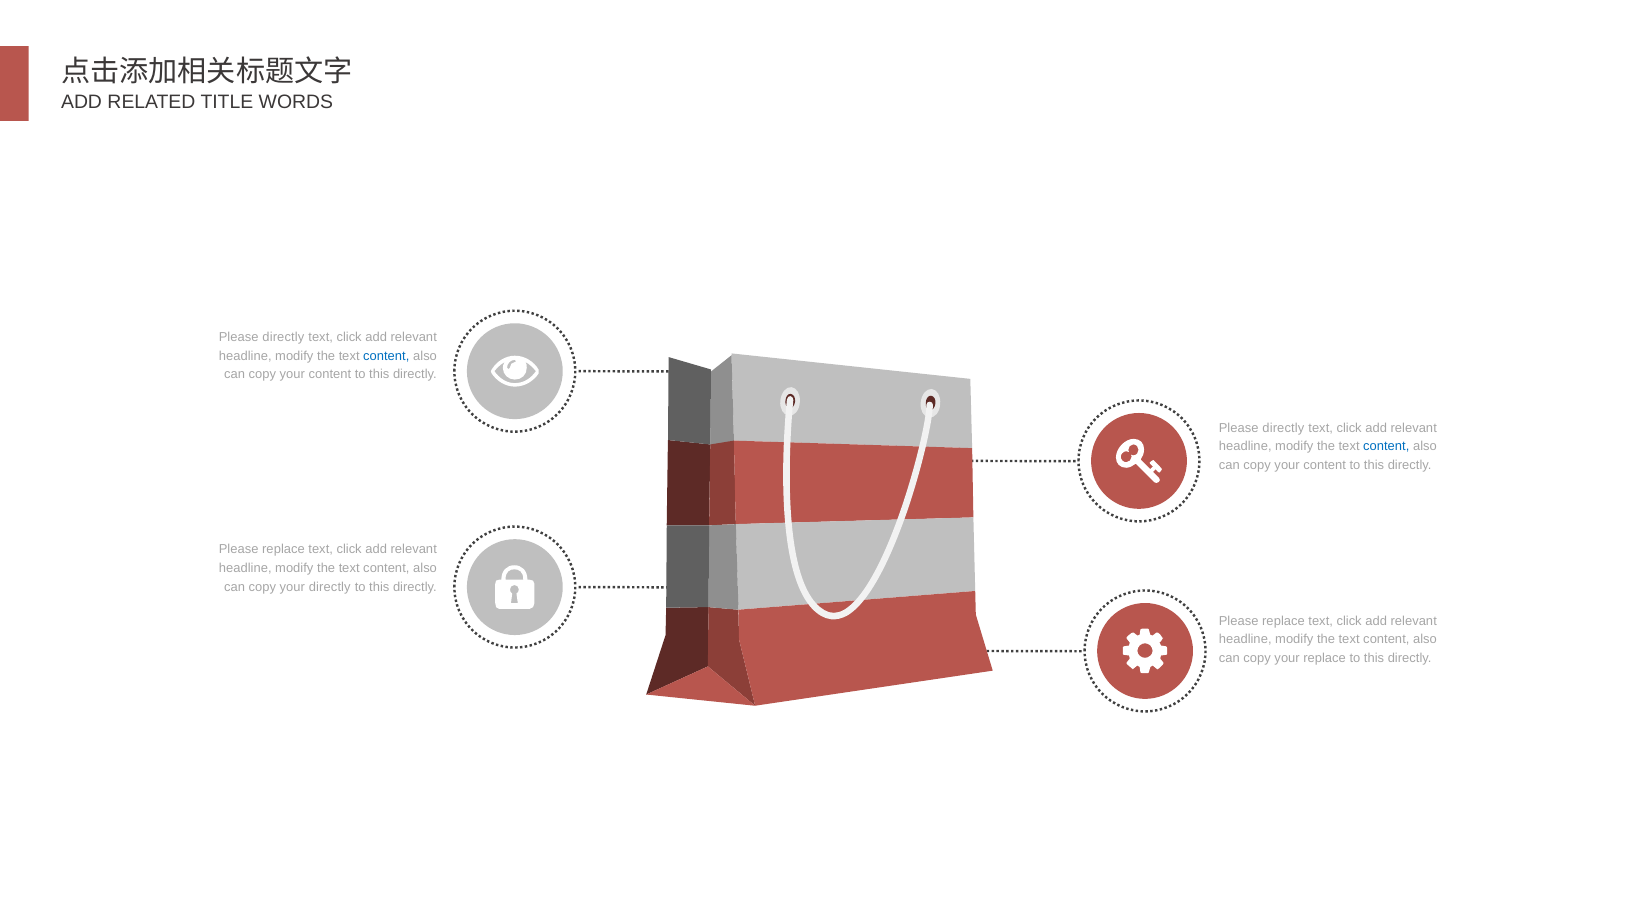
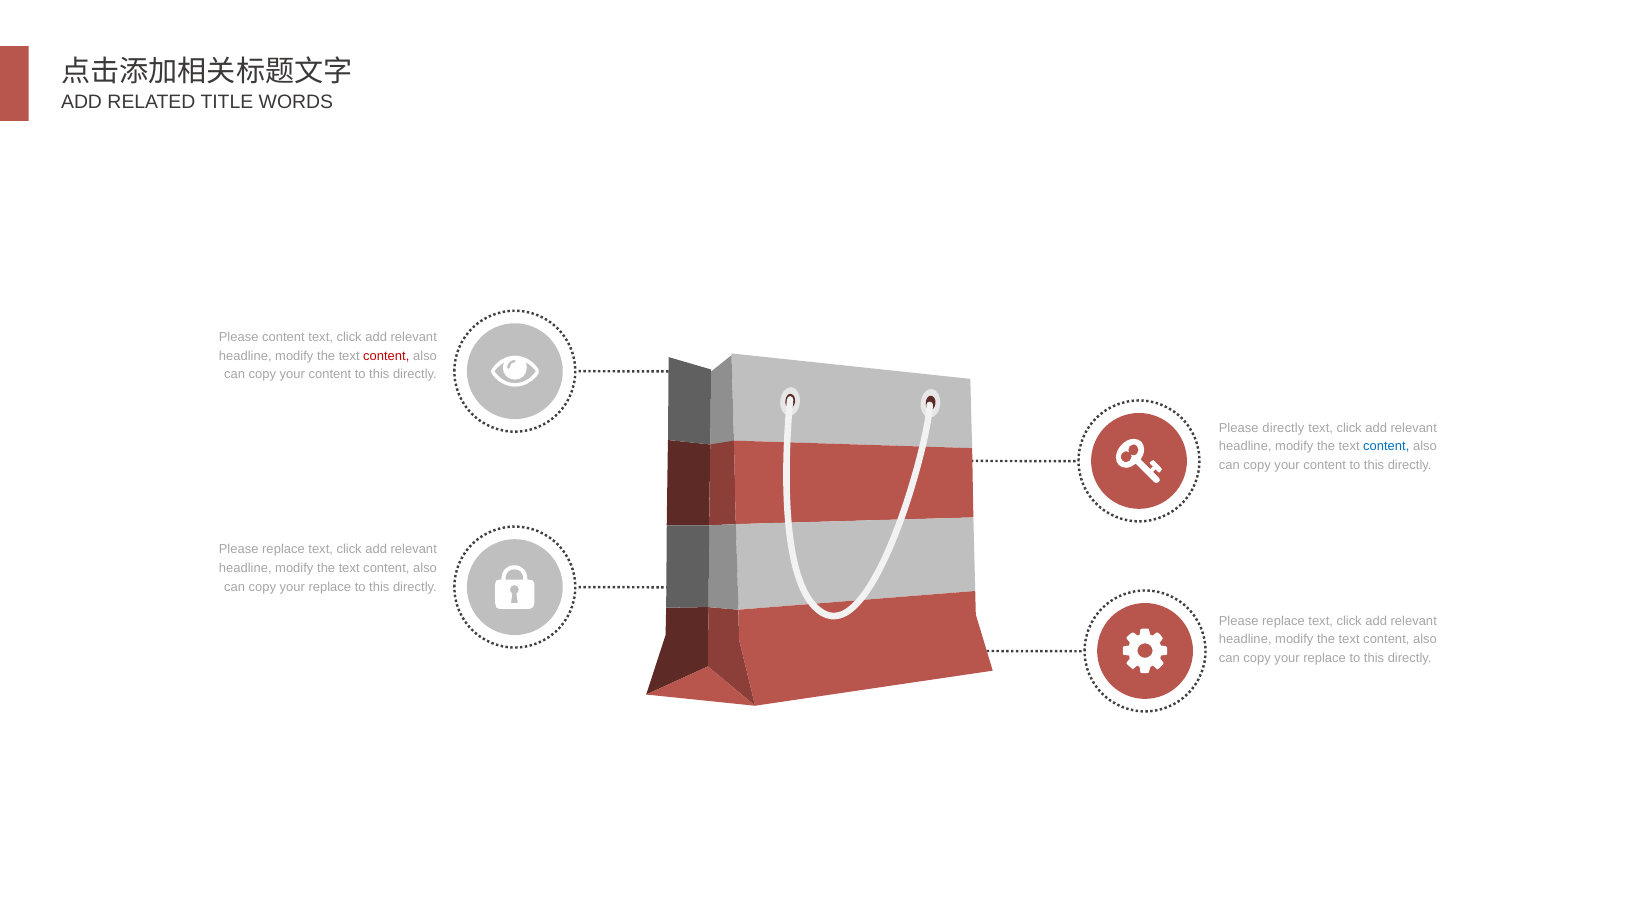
directly: directly -> content (283, 337)
content colour: blue -> red (386, 356)
directly: directly -> replace (330, 587)
